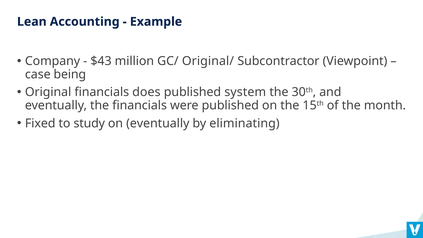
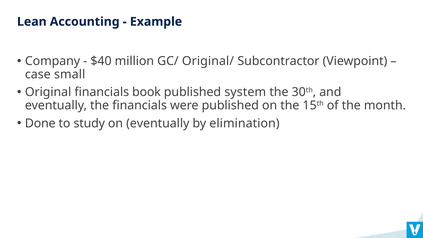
$43: $43 -> $40 (101, 61)
being: being -> small (70, 74)
does: does -> book (147, 92)
Fixed: Fixed -> Done (40, 123)
eliminating: eliminating -> elimination (244, 123)
